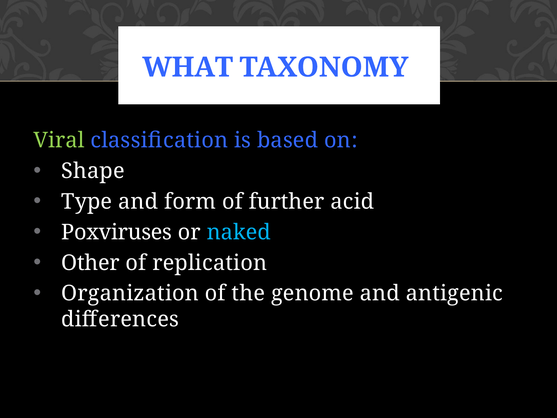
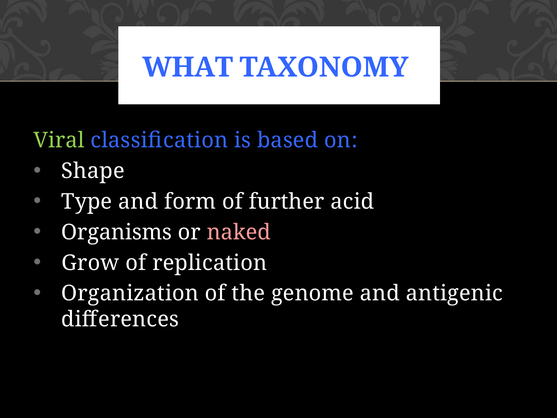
Poxviruses: Poxviruses -> Organisms (117, 232)
naked colour: light blue -> pink (239, 232)
Other: Other -> Grow (90, 263)
